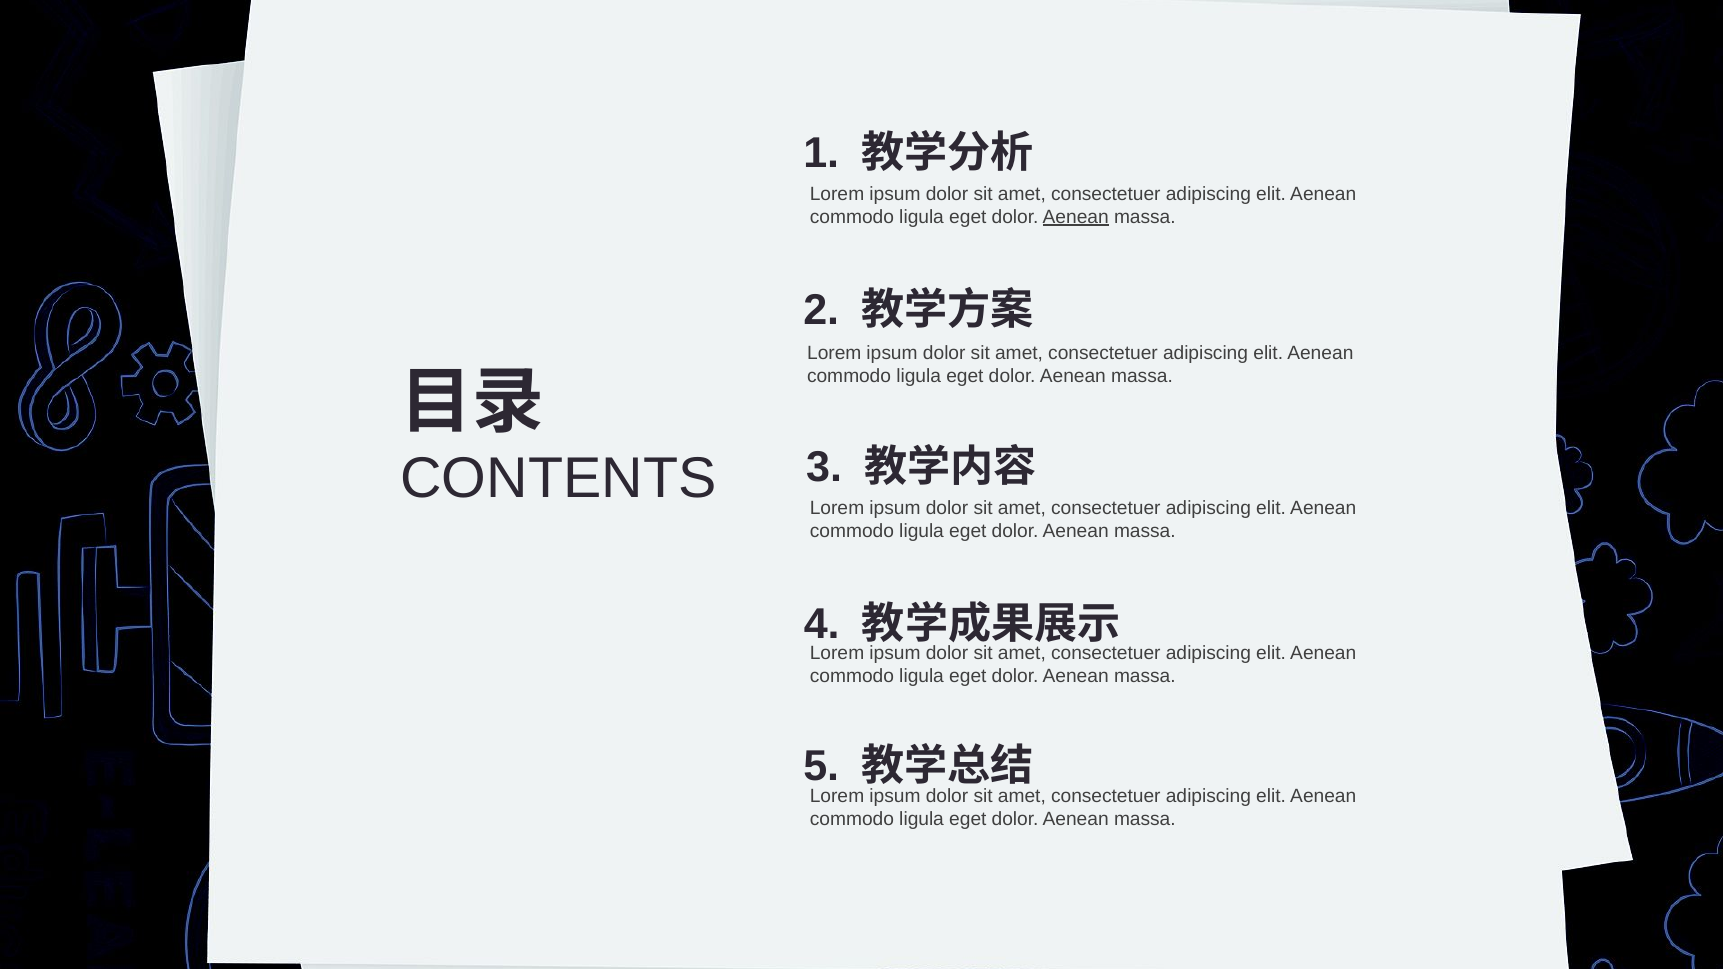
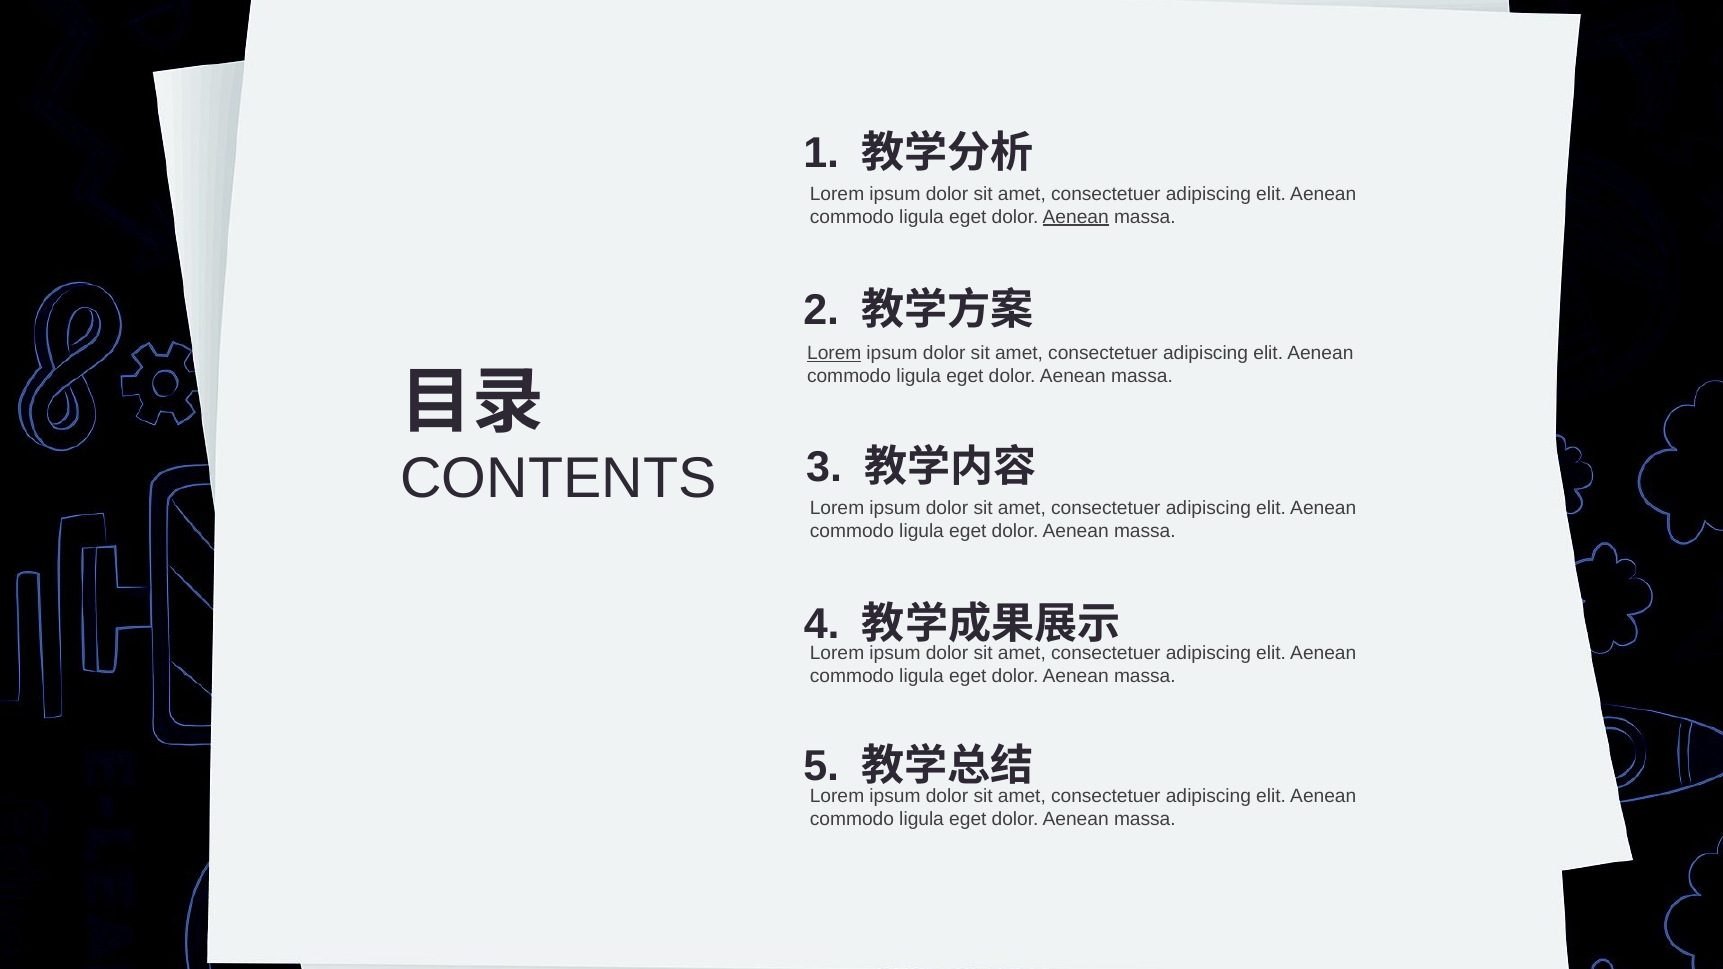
Lorem underline: none -> present (834, 354)
